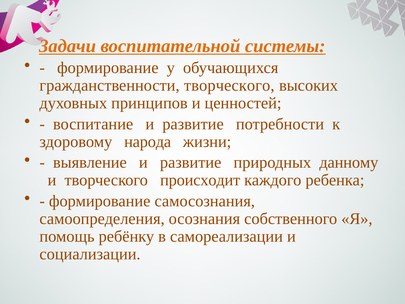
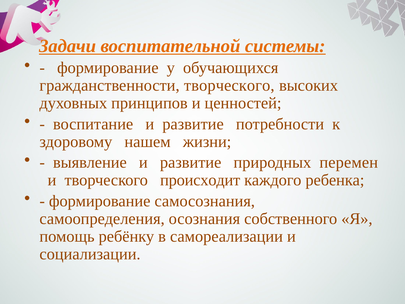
народа: народа -> нашем (148, 142)
данному: данному -> перемен (349, 162)
